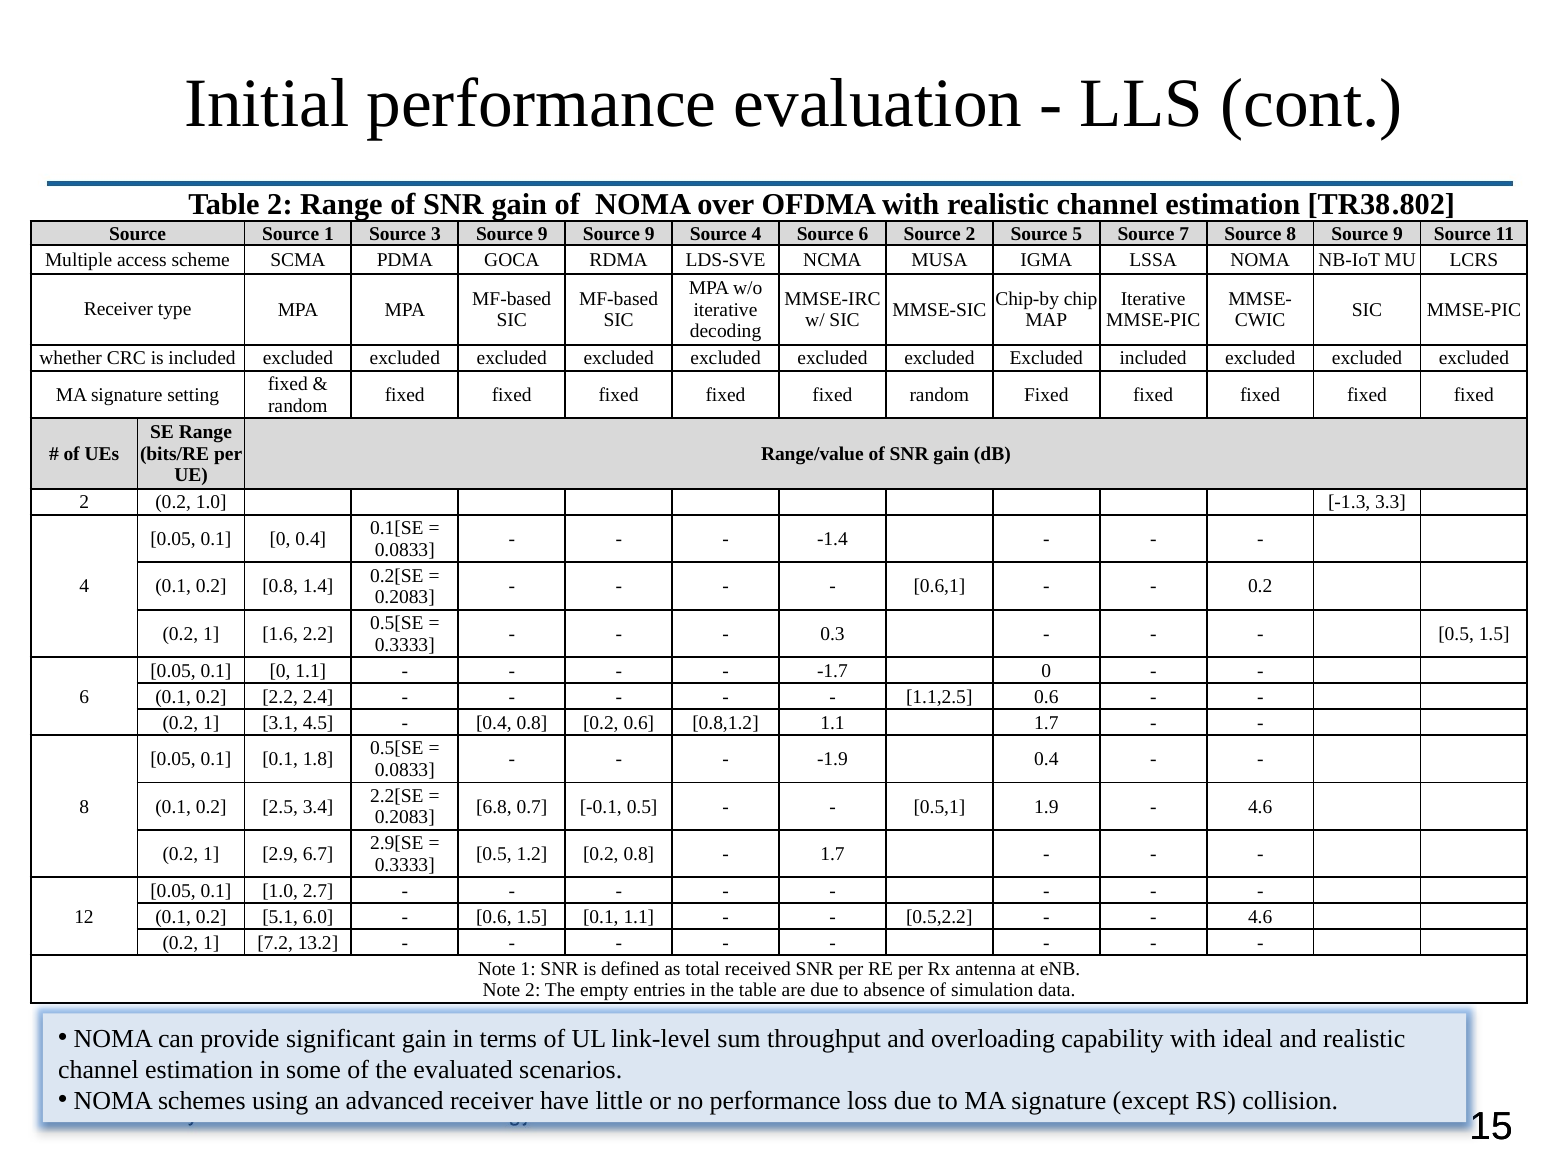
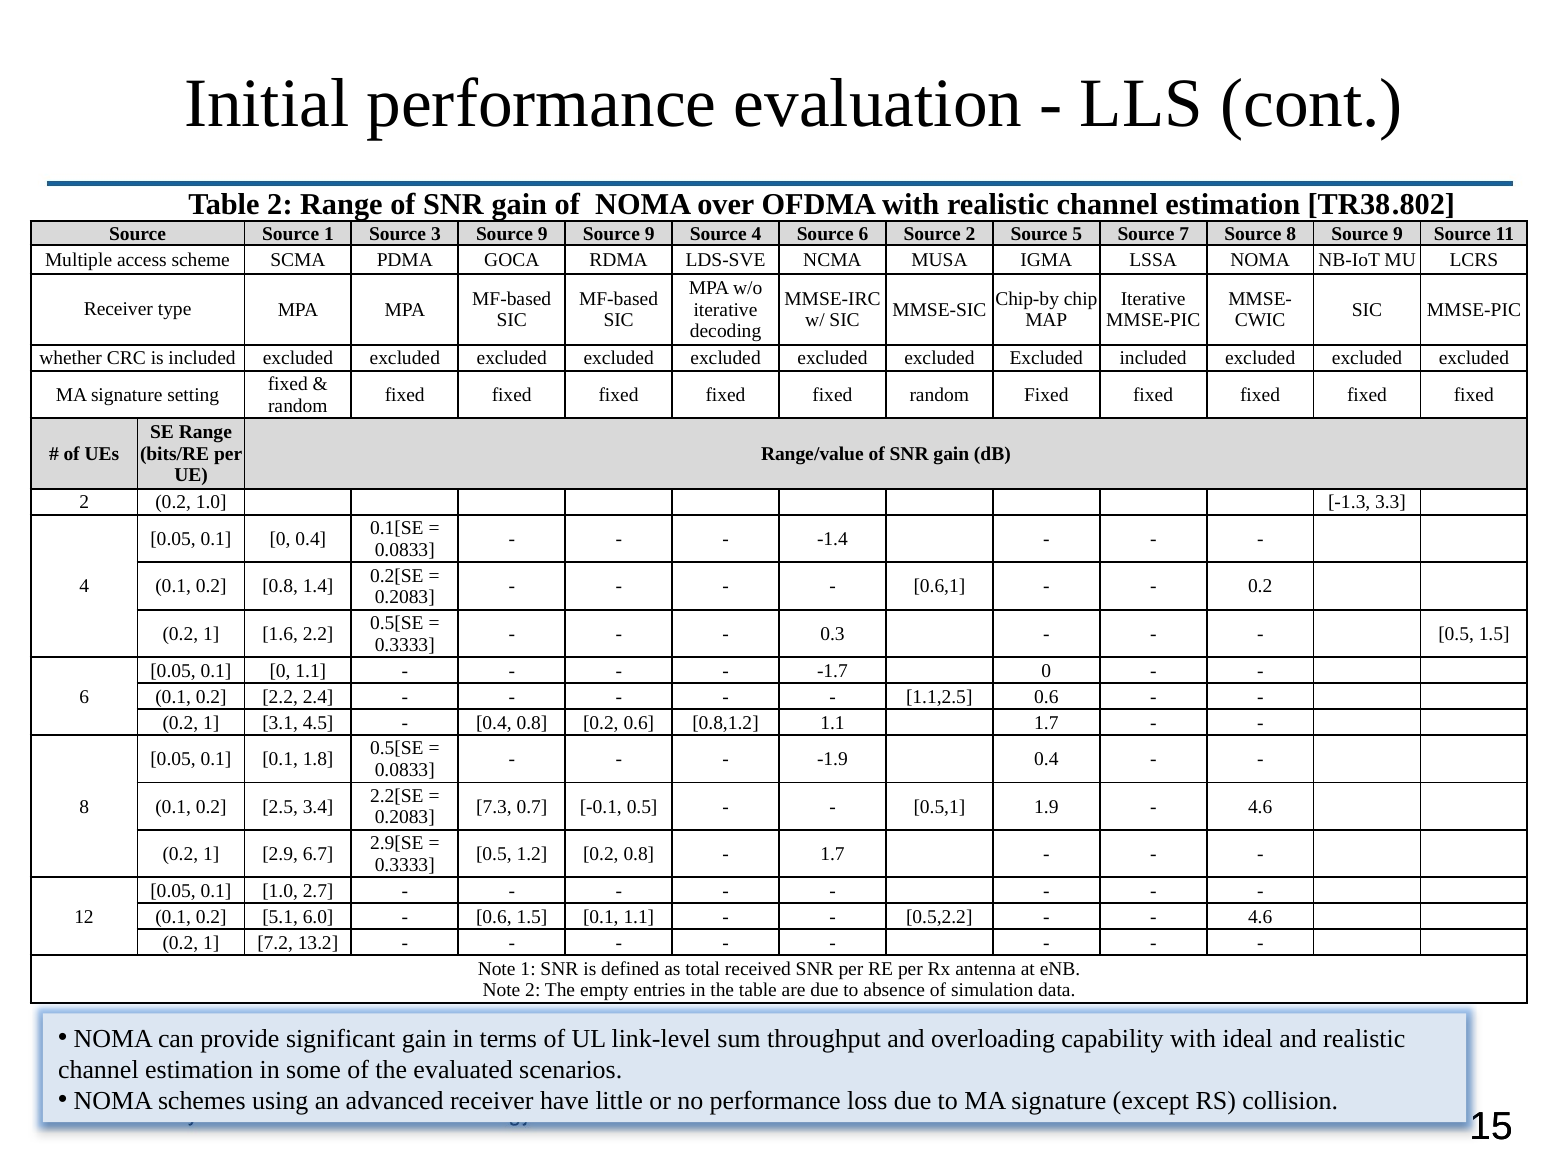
6.8: 6.8 -> 7.3 (494, 807)
